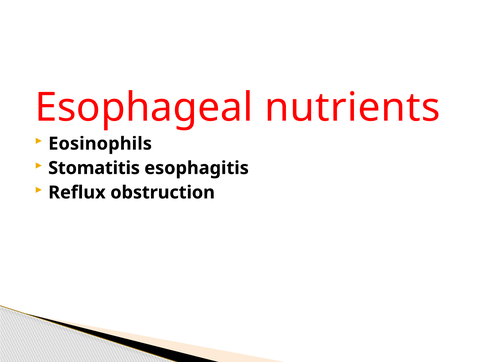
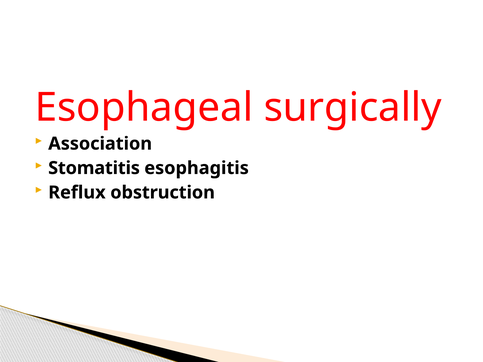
nutrients: nutrients -> surgically (353, 108)
Eosinophils: Eosinophils -> Association (100, 144)
